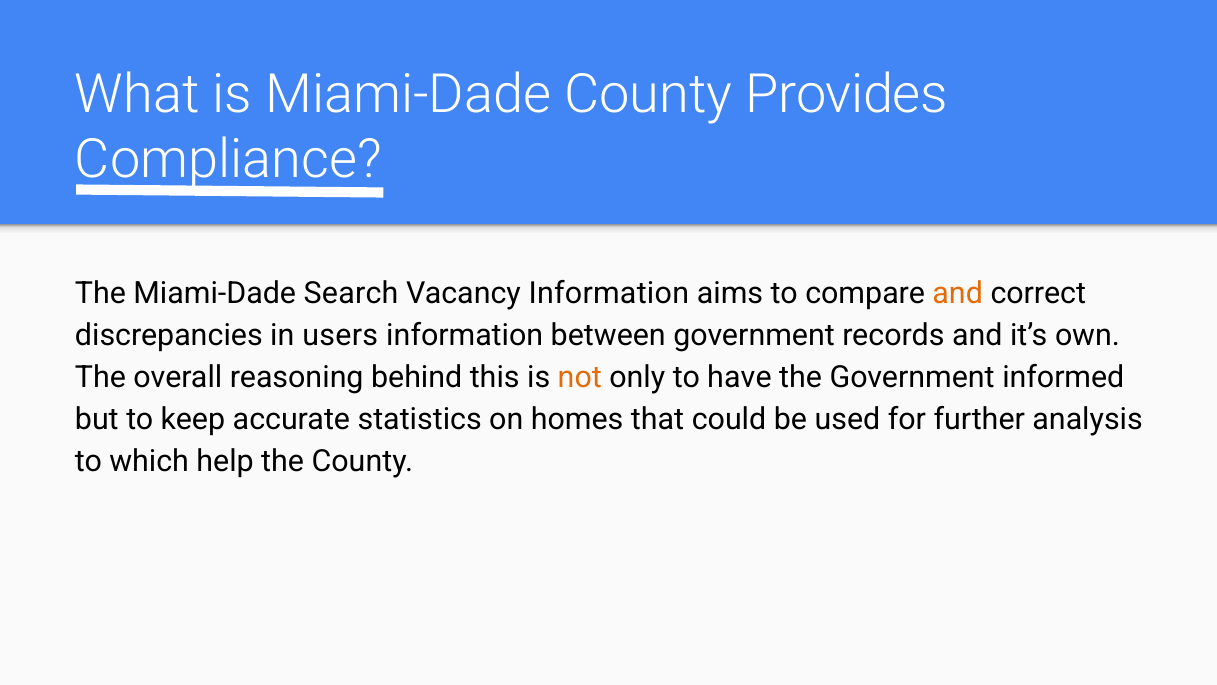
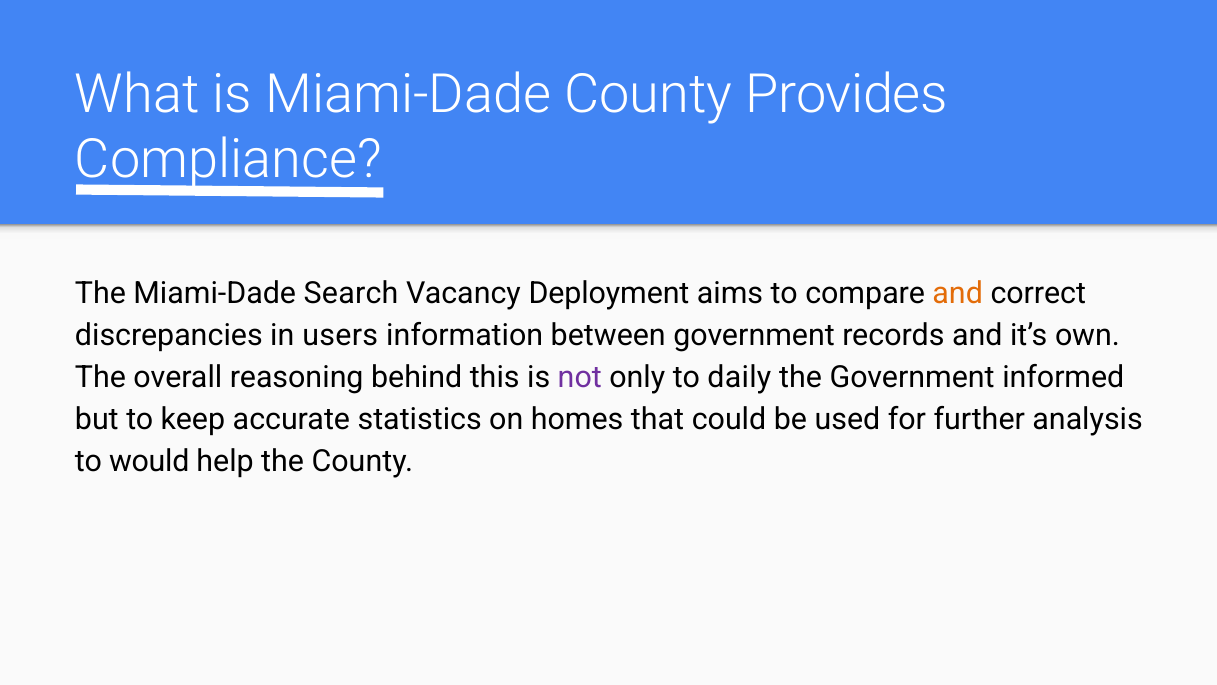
Vacancy Information: Information -> Deployment (609, 293)
not colour: orange -> purple (580, 377)
have: have -> daily (739, 377)
which: which -> would (149, 461)
